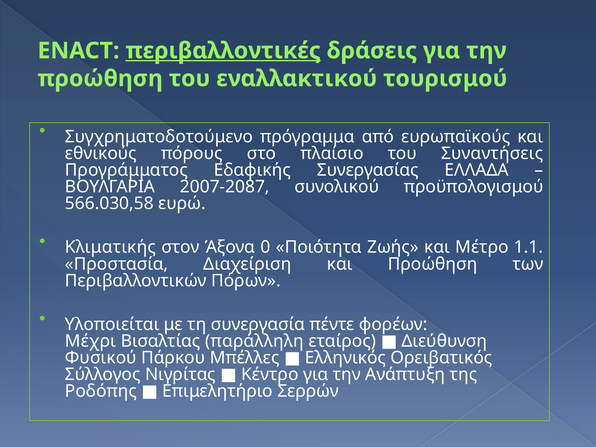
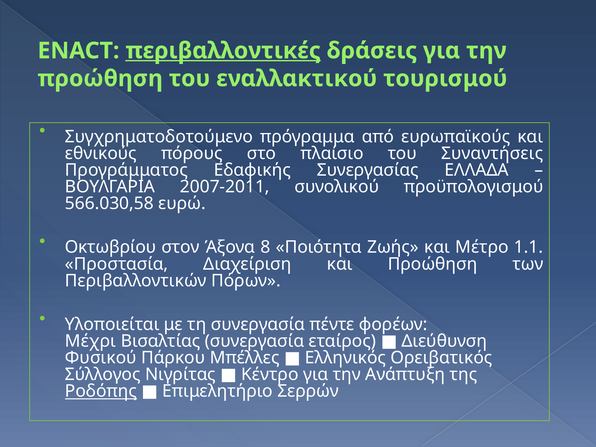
2007-2087: 2007-2087 -> 2007-2011 (225, 187)
Κλιματικής: Κλιματικής -> Οκτωβρίου (111, 247)
0: 0 -> 8 (266, 247)
Βισαλτίας παράλληλη: παράλληλη -> συνεργασία (255, 341)
Ροδόπης underline: none -> present (101, 391)
